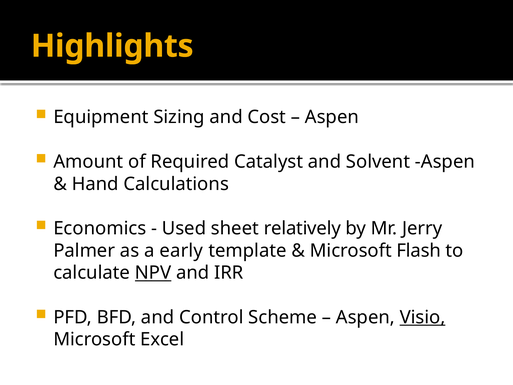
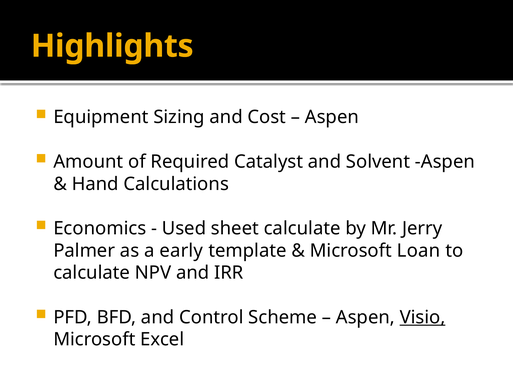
sheet relatively: relatively -> calculate (302, 228)
Flash: Flash -> Loan (419, 250)
NPV underline: present -> none (153, 273)
